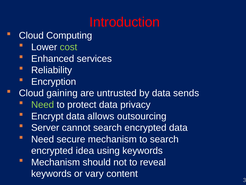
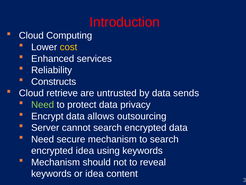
cost colour: light green -> yellow (69, 47)
Encryption: Encryption -> Constructs (54, 81)
gaining: gaining -> retrieve (62, 93)
or vary: vary -> idea (94, 173)
